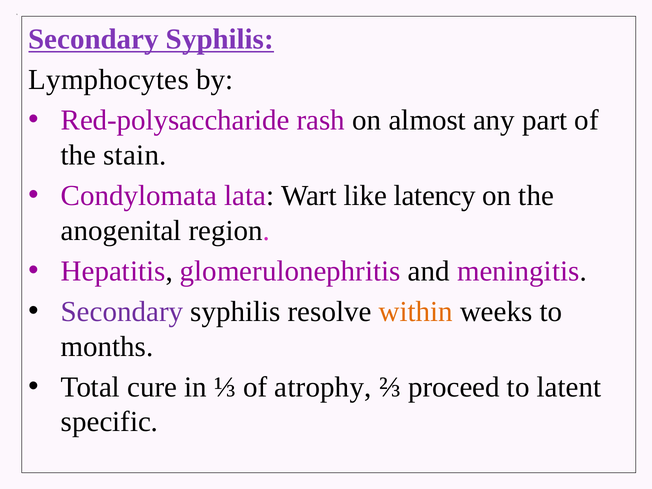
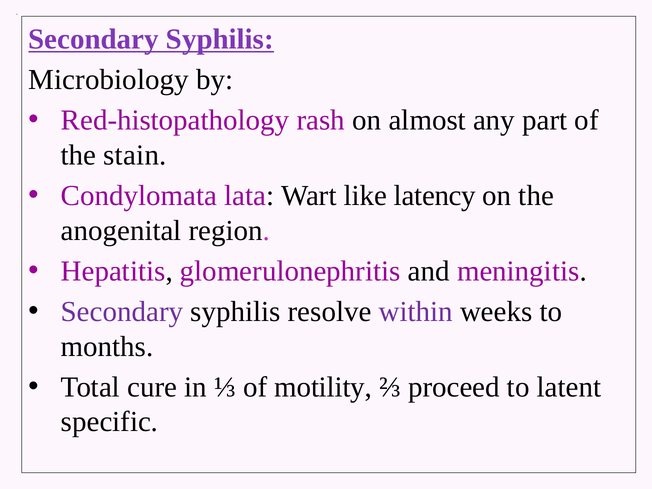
Lymphocytes: Lymphocytes -> Microbiology (109, 80)
Red-polysaccharide: Red-polysaccharide -> Red-histopathology (175, 120)
within colour: orange -> purple (416, 312)
atrophy: atrophy -> motility (323, 387)
